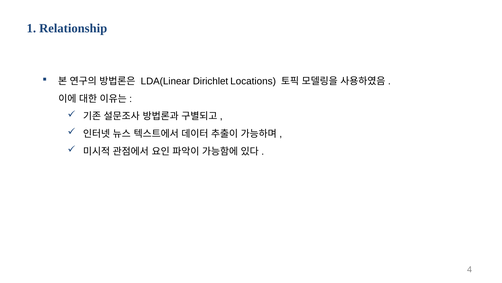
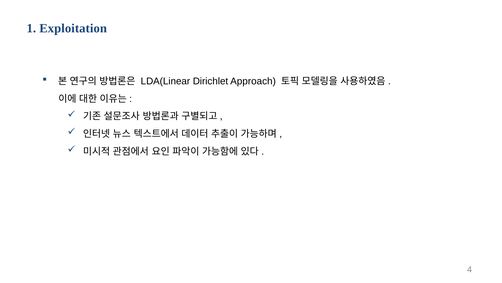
Relationship: Relationship -> Exploitation (73, 28)
Locations: Locations -> Approach (253, 81)
